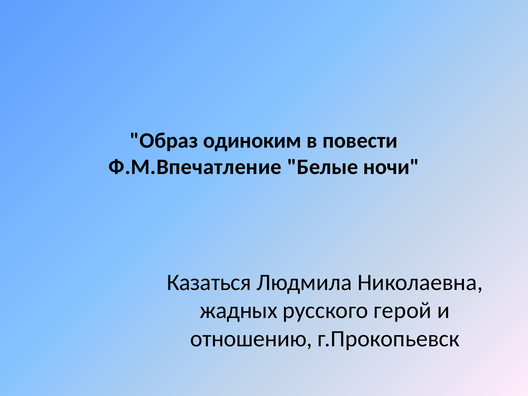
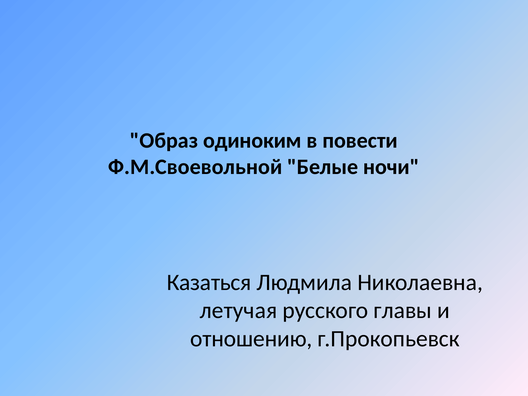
Ф.М.Впечатление: Ф.М.Впечатление -> Ф.М.Своевольной (195, 167)
жадных: жадных -> летучая (239, 311)
герой: герой -> главы (403, 311)
